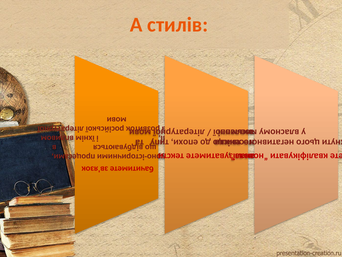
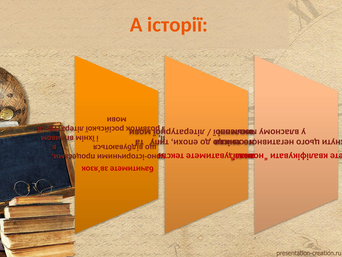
стилів: стилів -> історії (178, 25)
